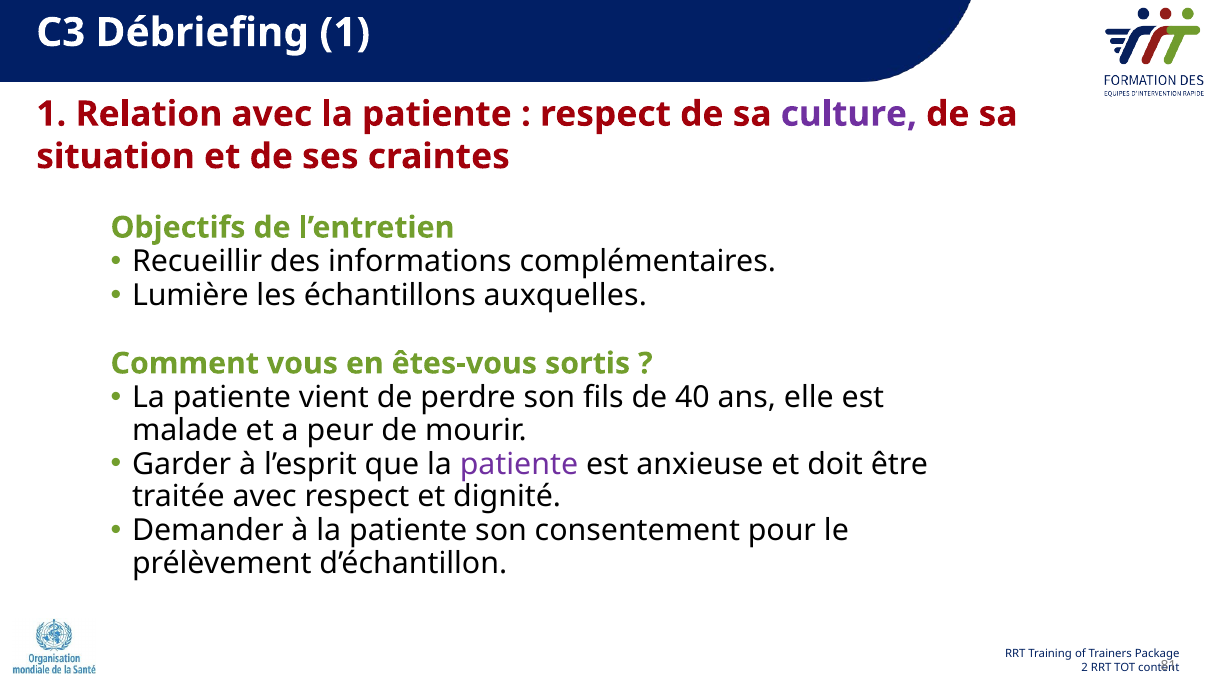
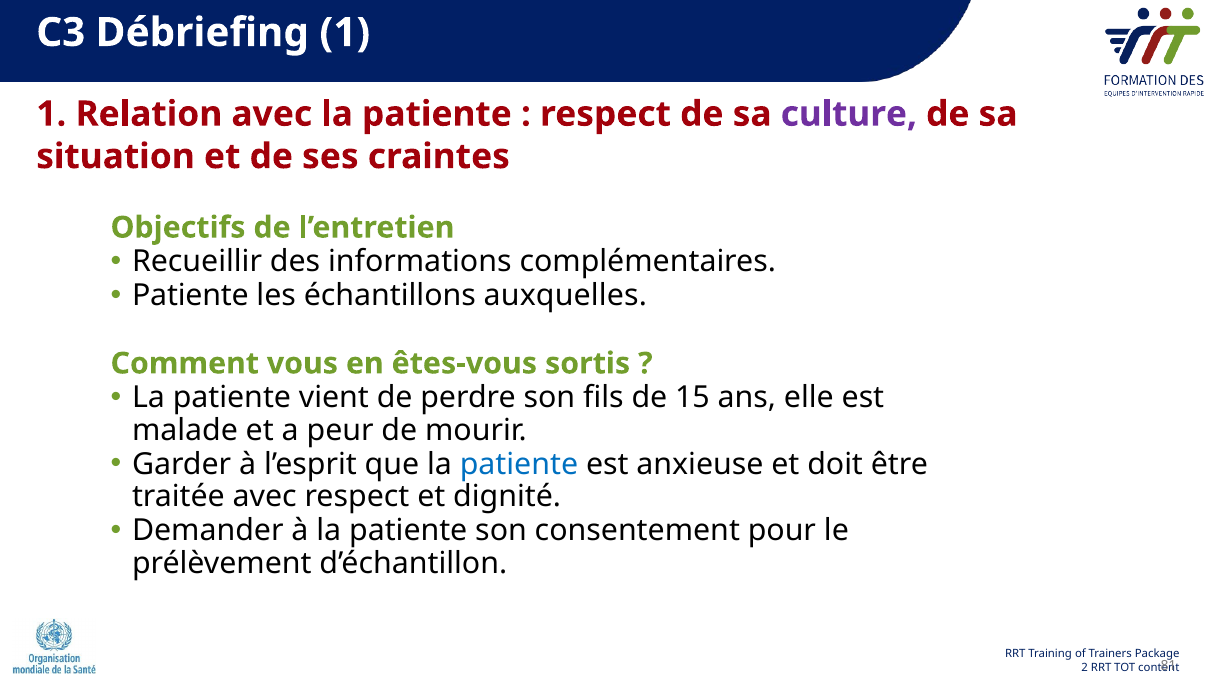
Lumière: Lumière -> Patiente (190, 296)
40: 40 -> 15 (692, 398)
patiente colour: purple -> blue (519, 464)
